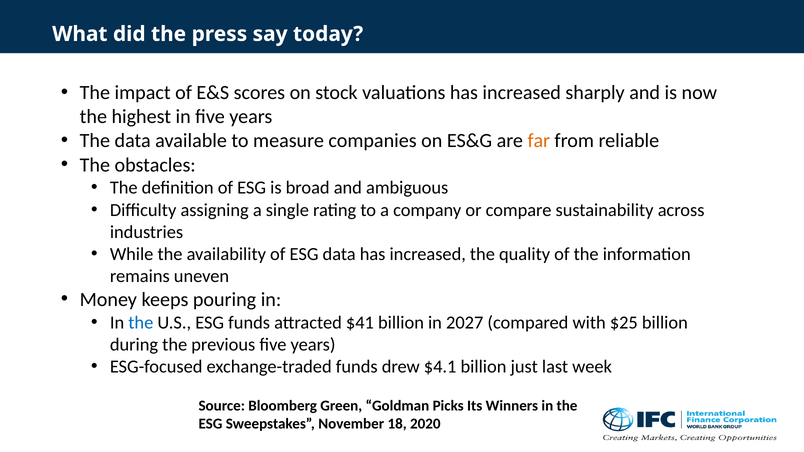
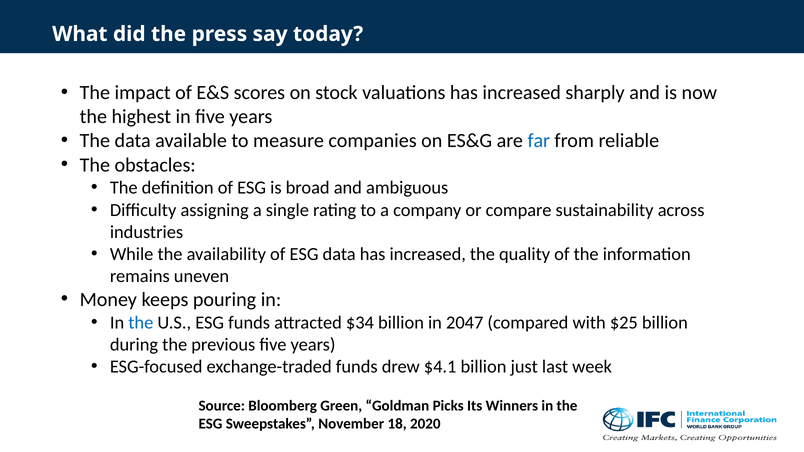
far colour: orange -> blue (539, 141)
$41: $41 -> $34 (360, 323)
2027: 2027 -> 2047 (465, 323)
